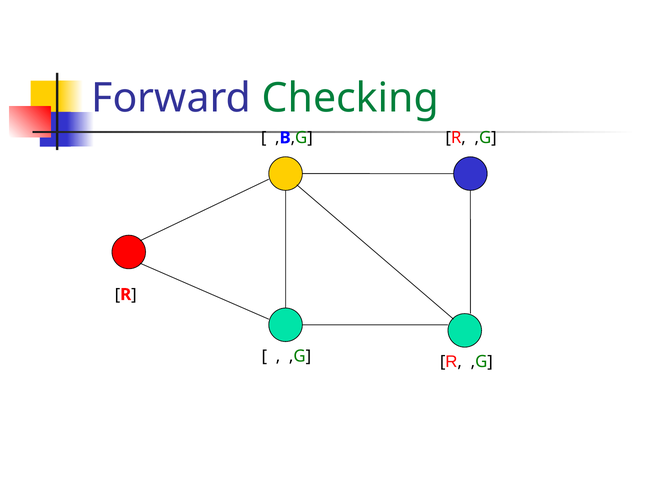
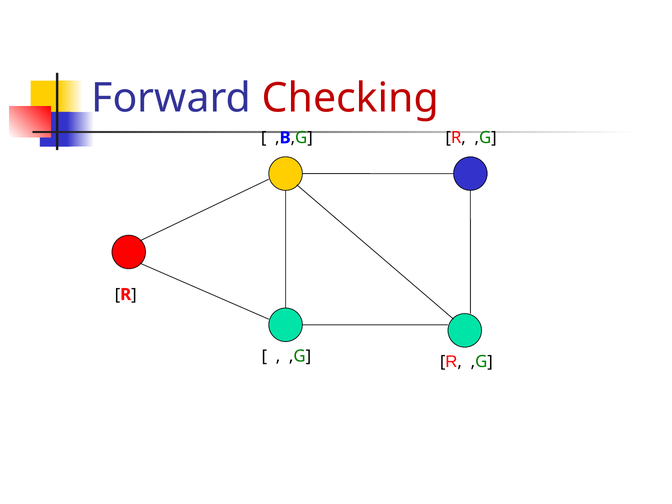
Checking colour: green -> red (350, 98)
